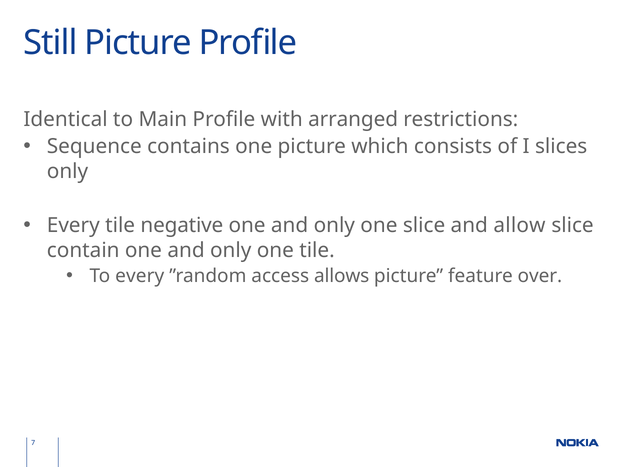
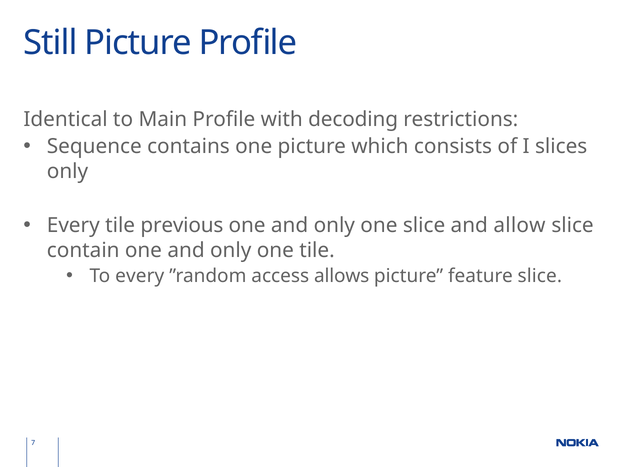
arranged: arranged -> decoding (353, 120)
negative: negative -> previous (182, 226)
feature over: over -> slice (540, 276)
